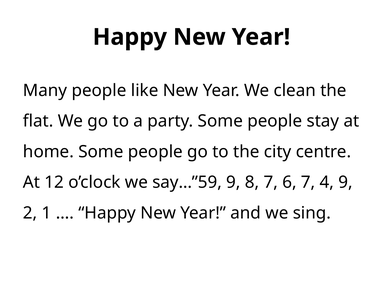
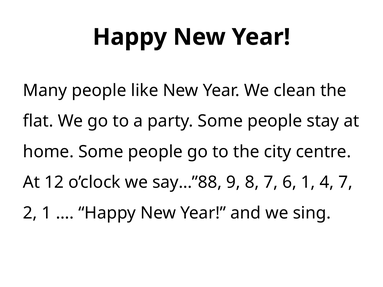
say…”59: say…”59 -> say…”88 (187, 182)
6 7: 7 -> 1 (308, 182)
4 9: 9 -> 7 (346, 182)
